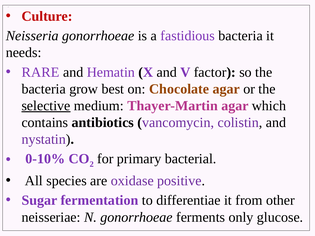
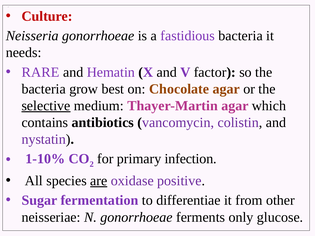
0-10%: 0-10% -> 1-10% (45, 159)
bacterial: bacterial -> infection (191, 159)
are underline: none -> present (99, 181)
